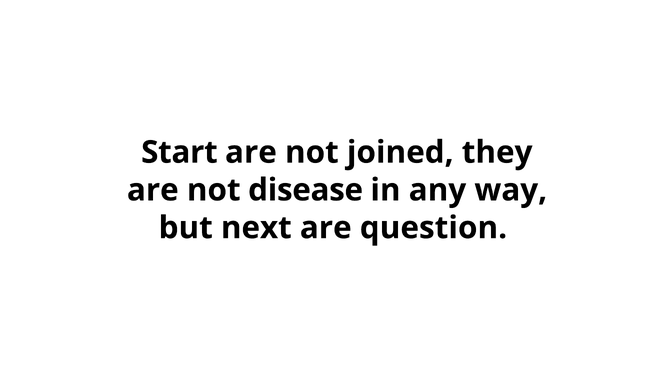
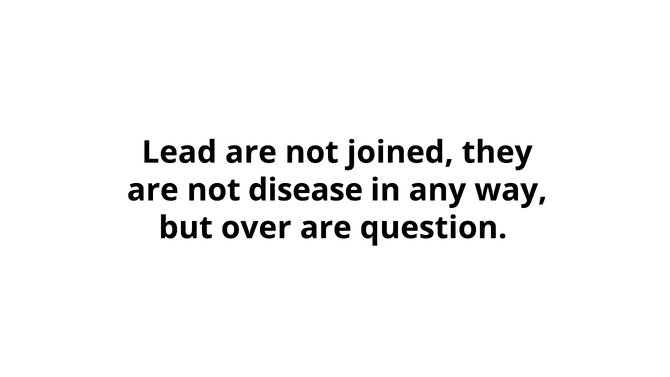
Start: Start -> Lead (179, 152)
next: next -> over (256, 228)
